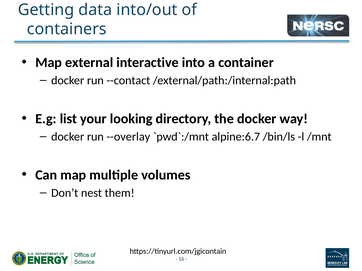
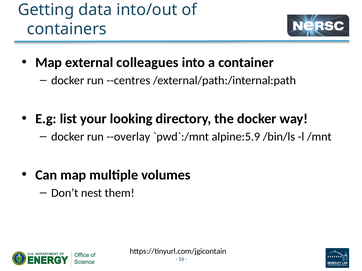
interactive: interactive -> colleagues (148, 63)
--contact: --contact -> --centres (128, 80)
alpine:6.7: alpine:6.7 -> alpine:5.9 (236, 137)
